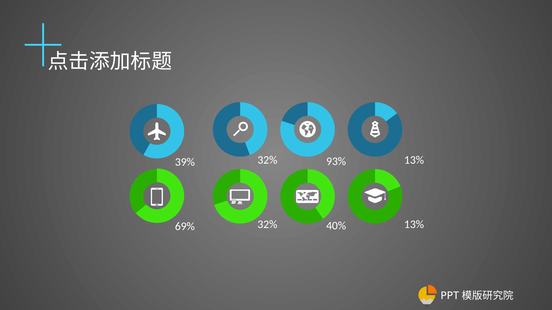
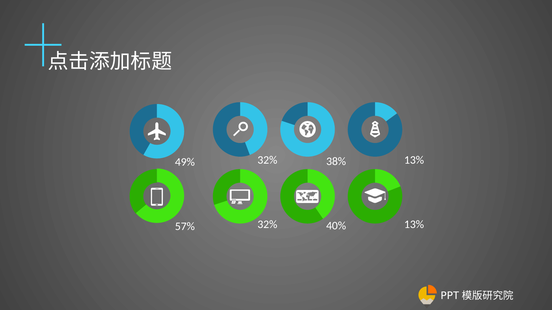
39%: 39% -> 49% (185, 162)
93%: 93% -> 38% (336, 162)
69%: 69% -> 57% (185, 227)
